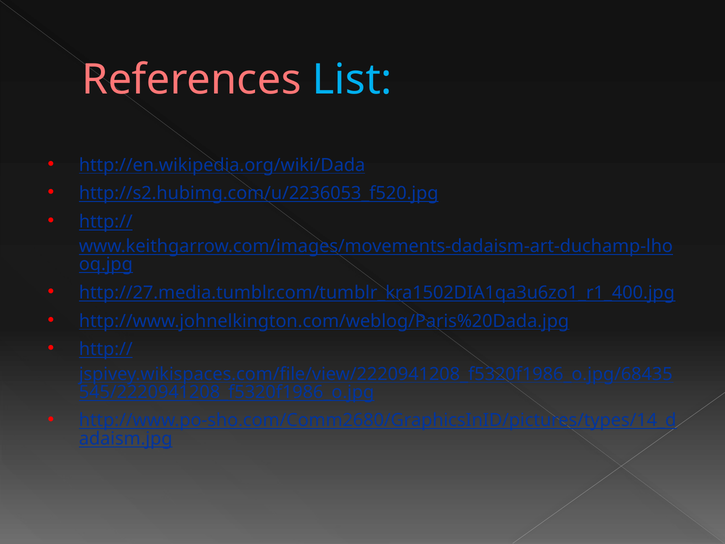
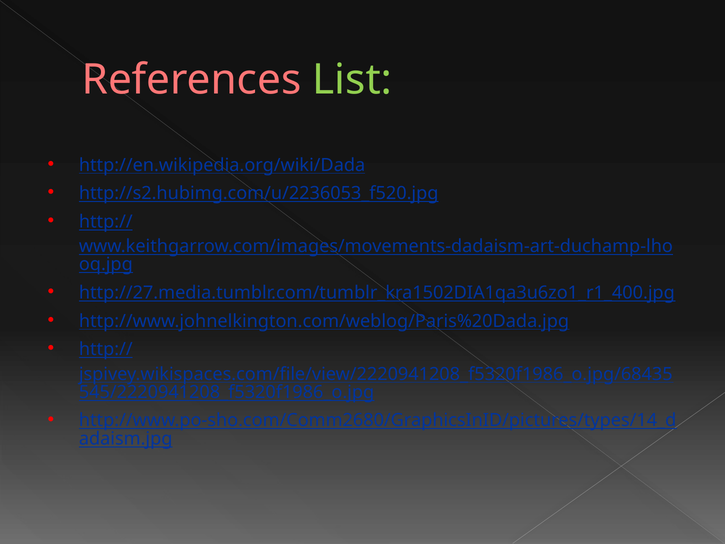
List colour: light blue -> light green (352, 80)
